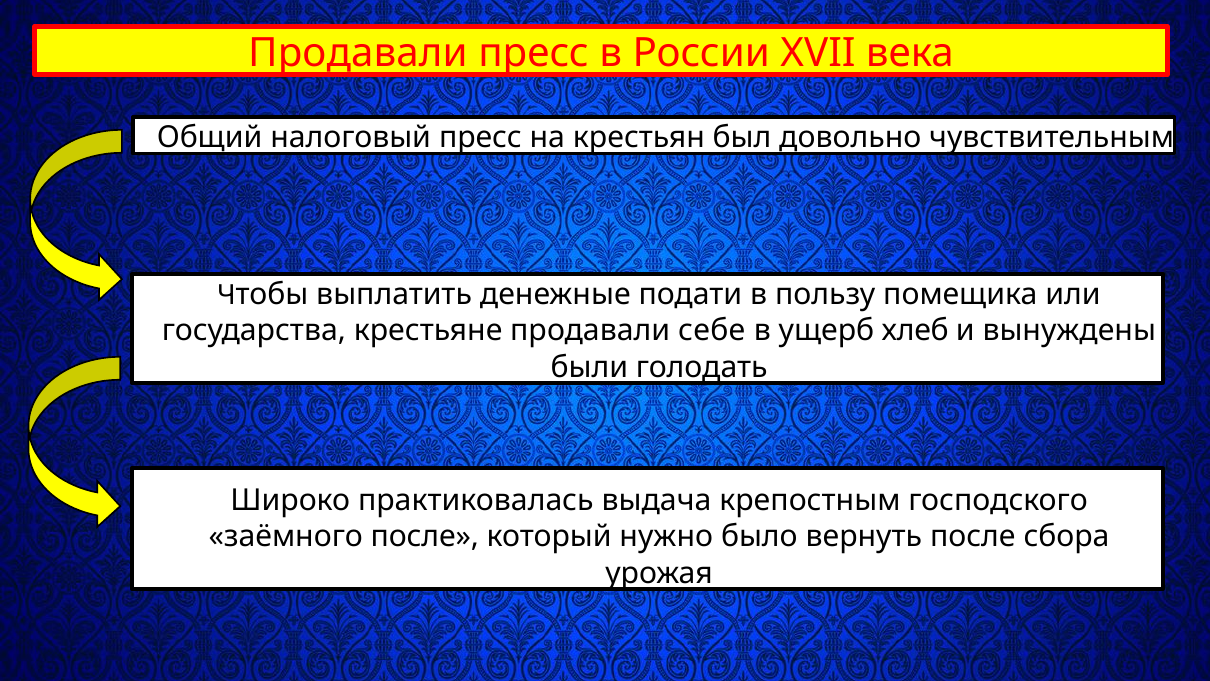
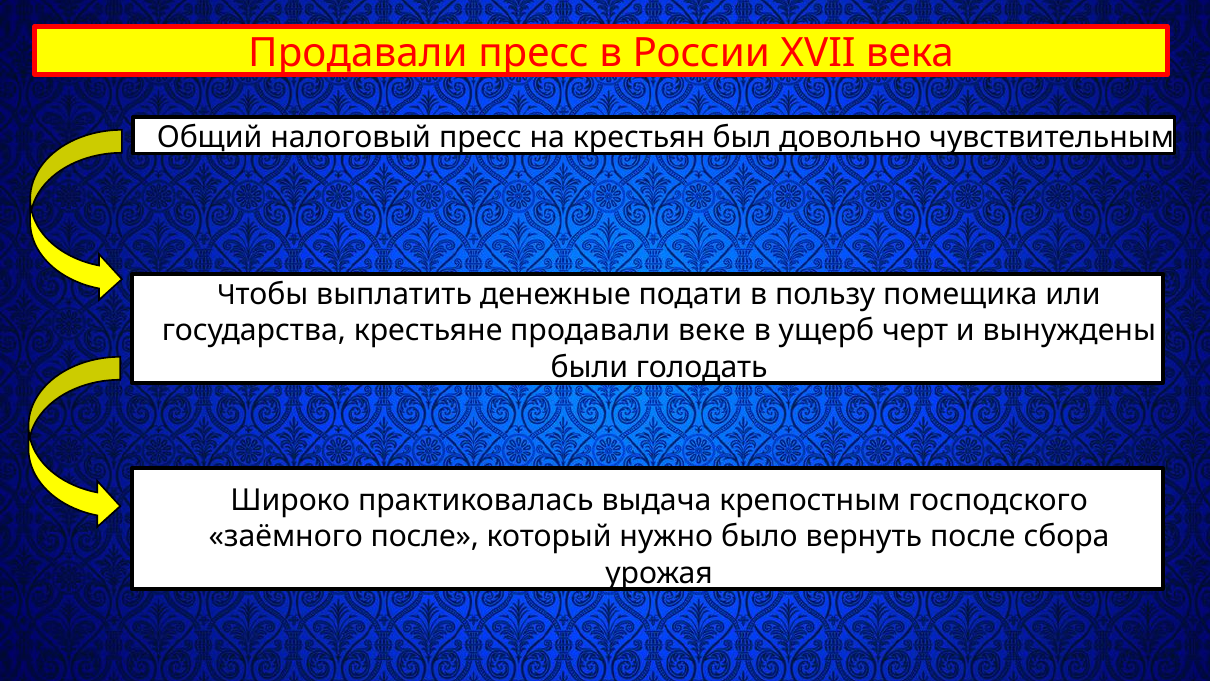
себе: себе -> веке (712, 331)
хлеб: хлеб -> черт (915, 331)
